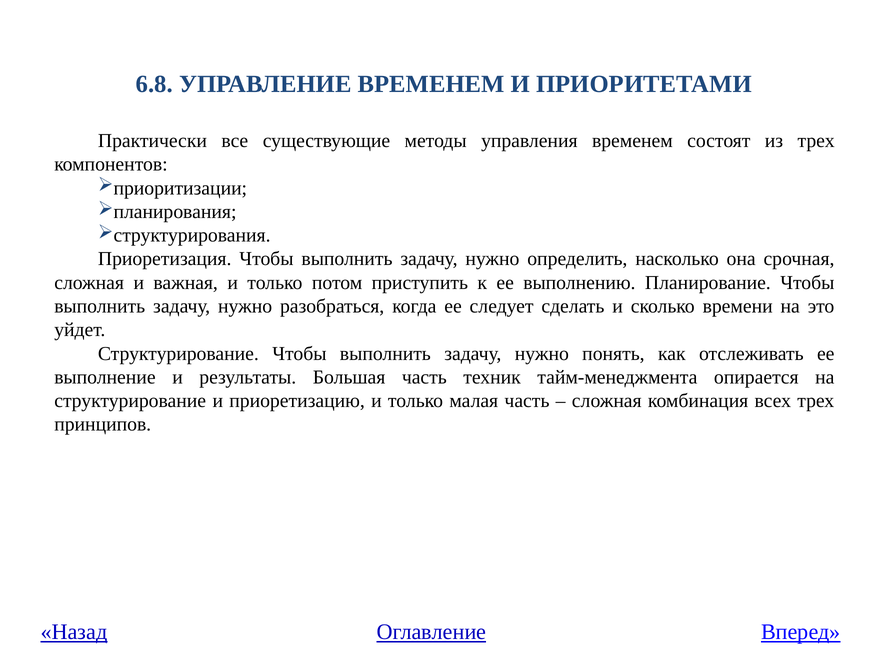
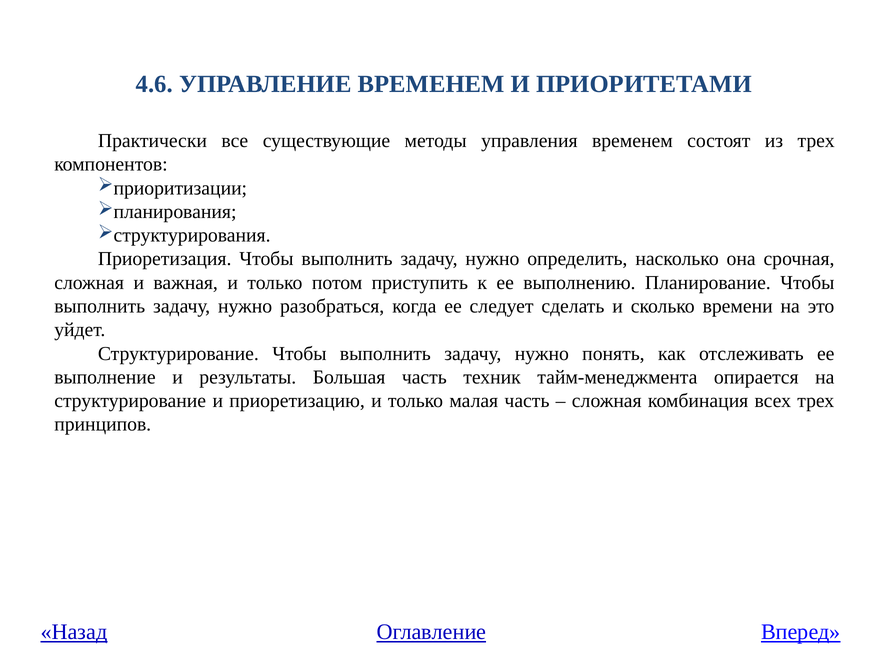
6.8: 6.8 -> 4.6 (154, 84)
